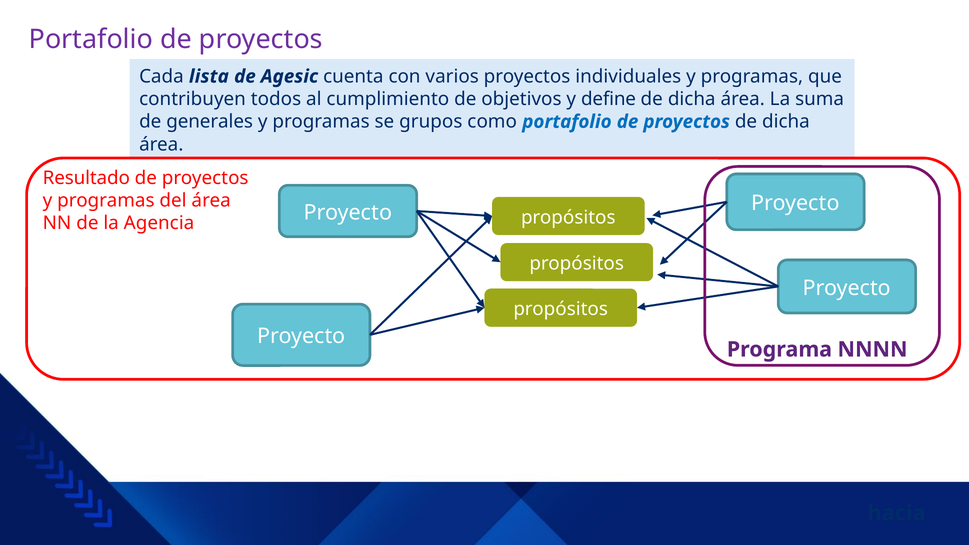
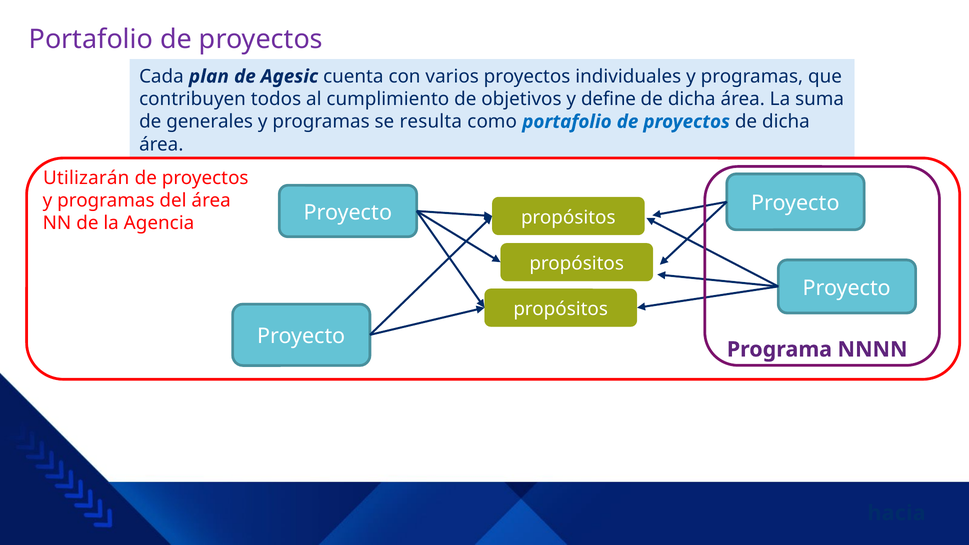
lista: lista -> plan (209, 76)
grupos: grupos -> resulta (431, 122)
Resultado: Resultado -> Utilizarán (86, 178)
